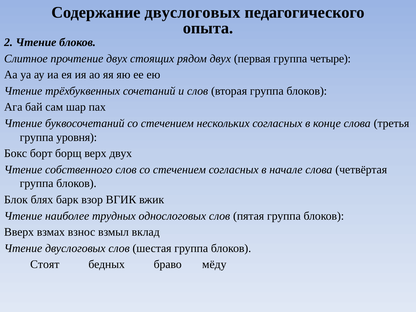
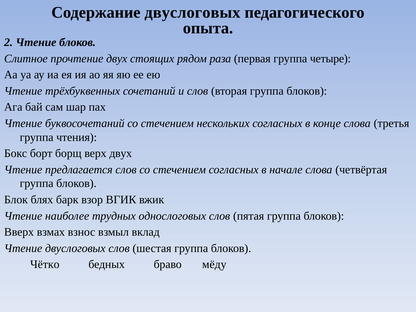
рядом двух: двух -> раза (220, 59)
уровня: уровня -> чтения (77, 137)
собственного: собственного -> предлагается (79, 170)
Стоят: Стоят -> Чётко (45, 264)
